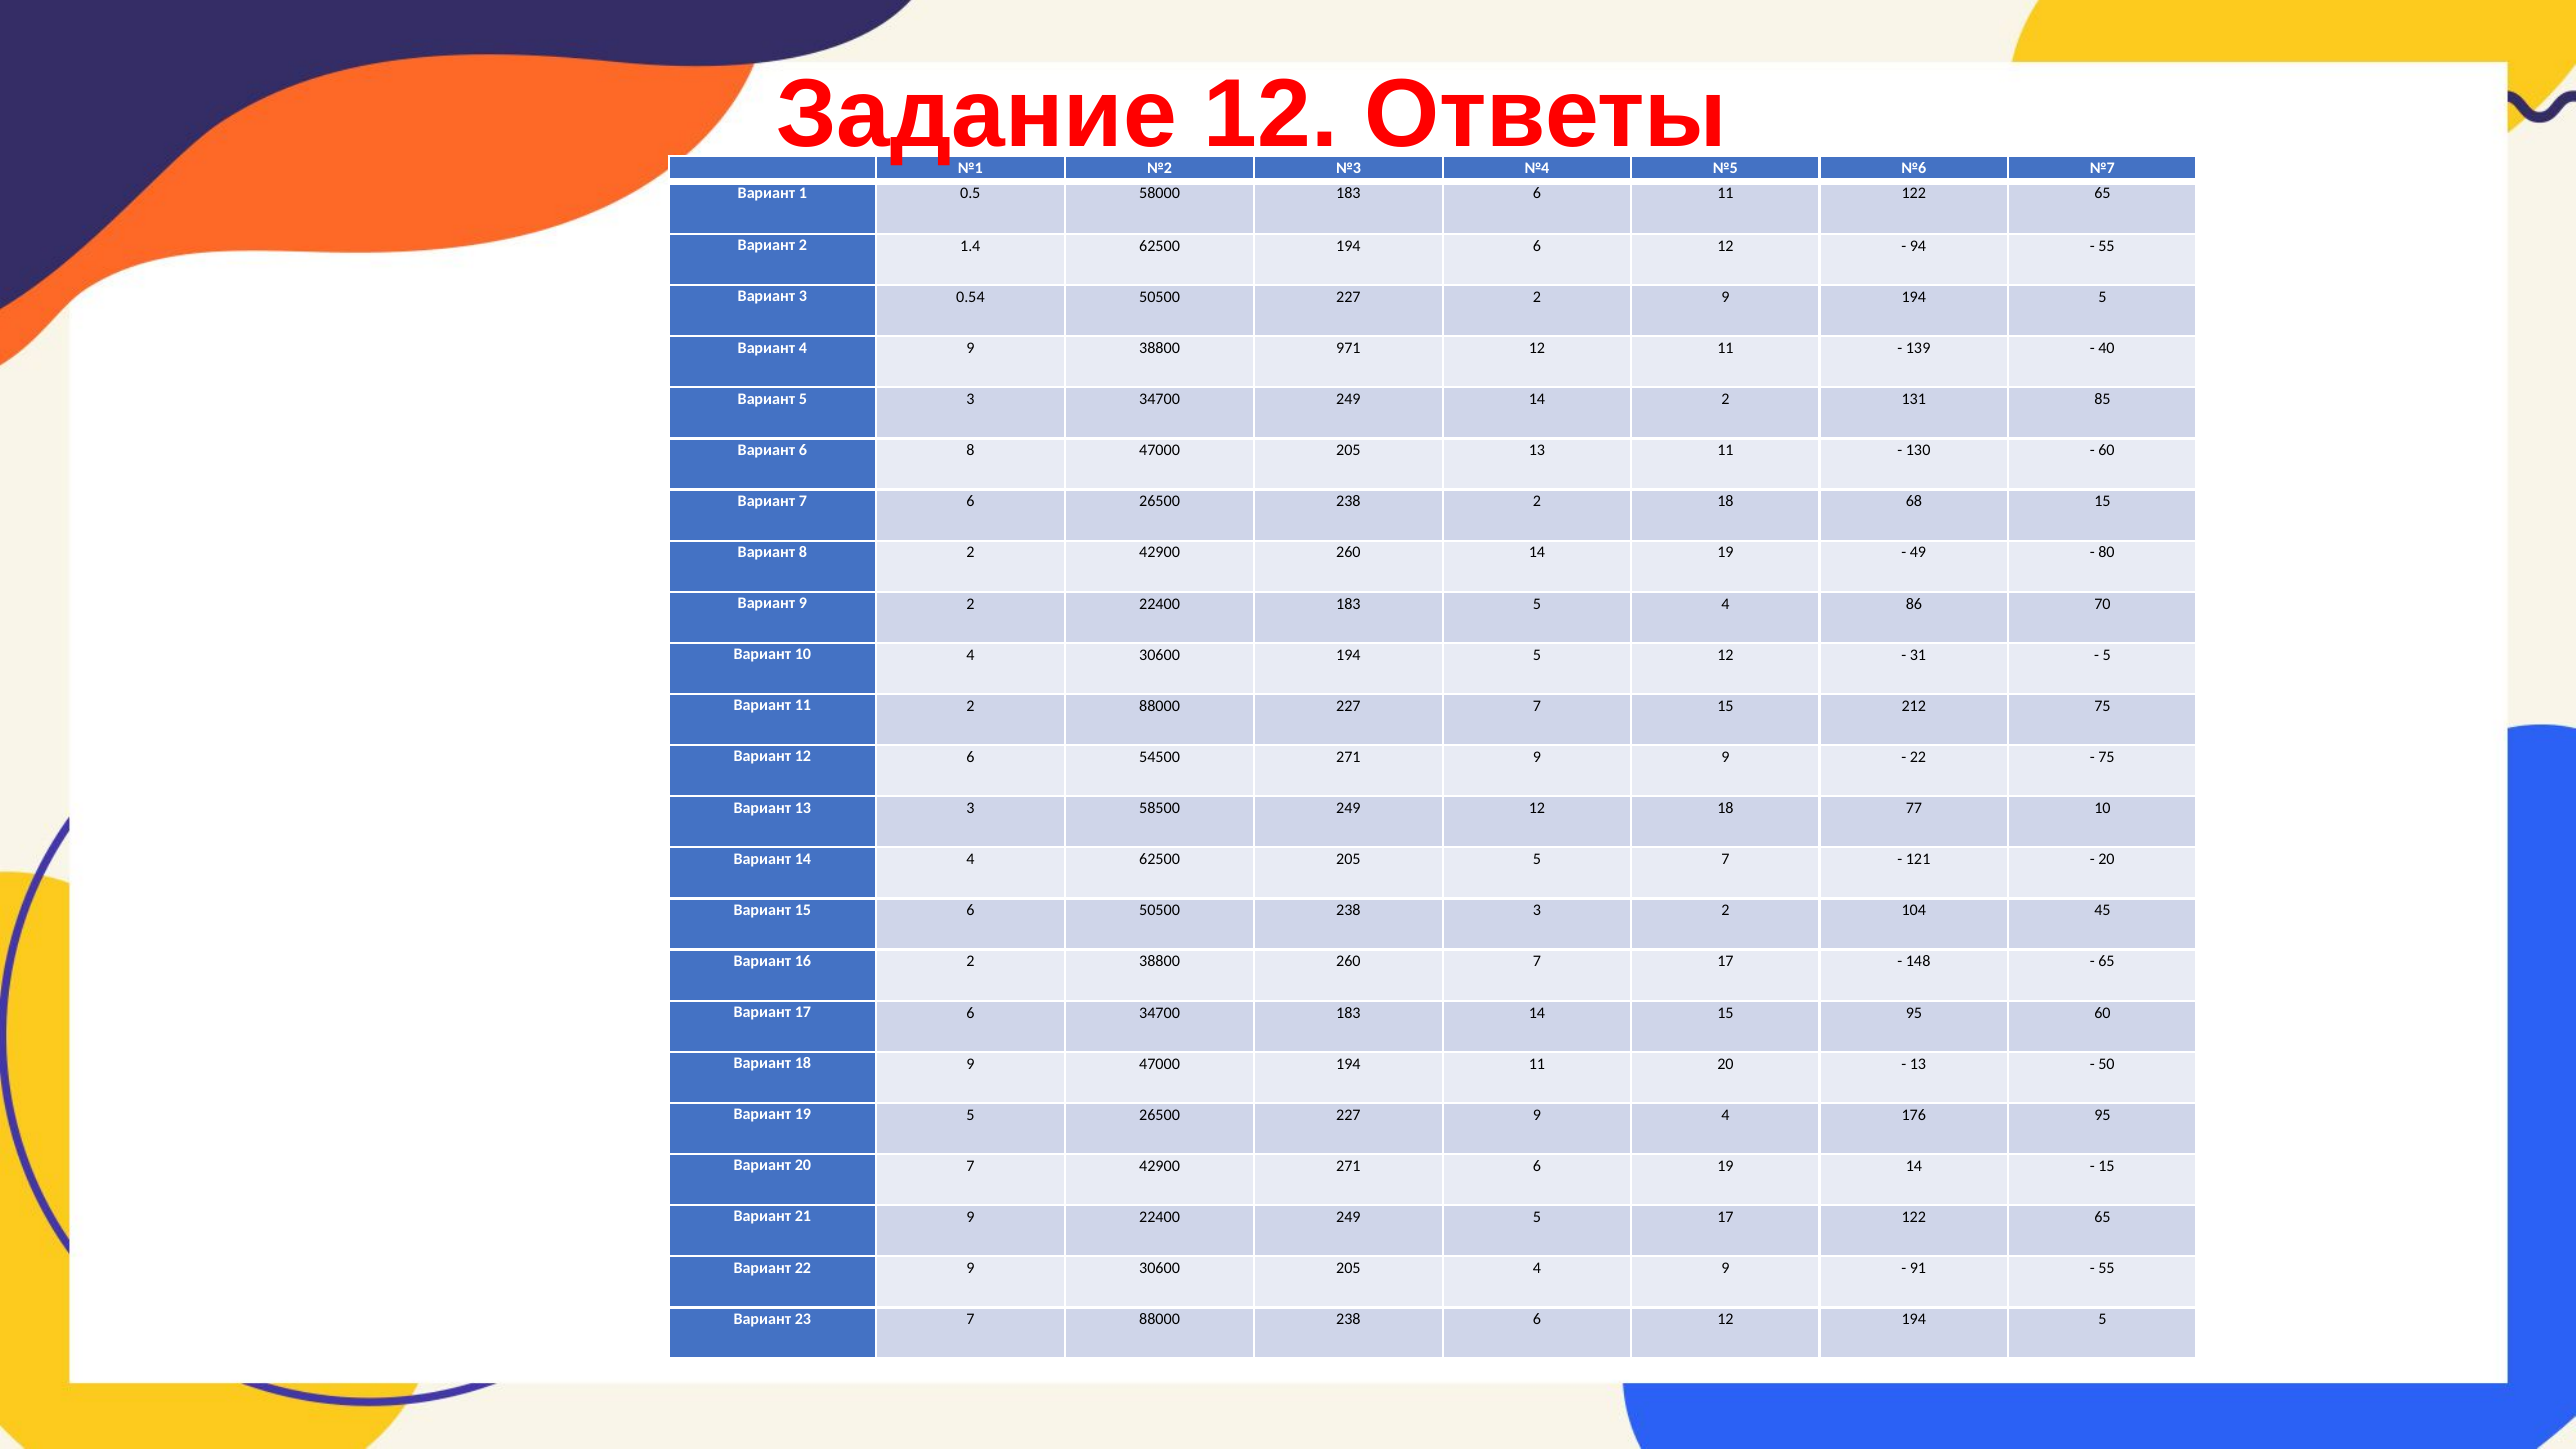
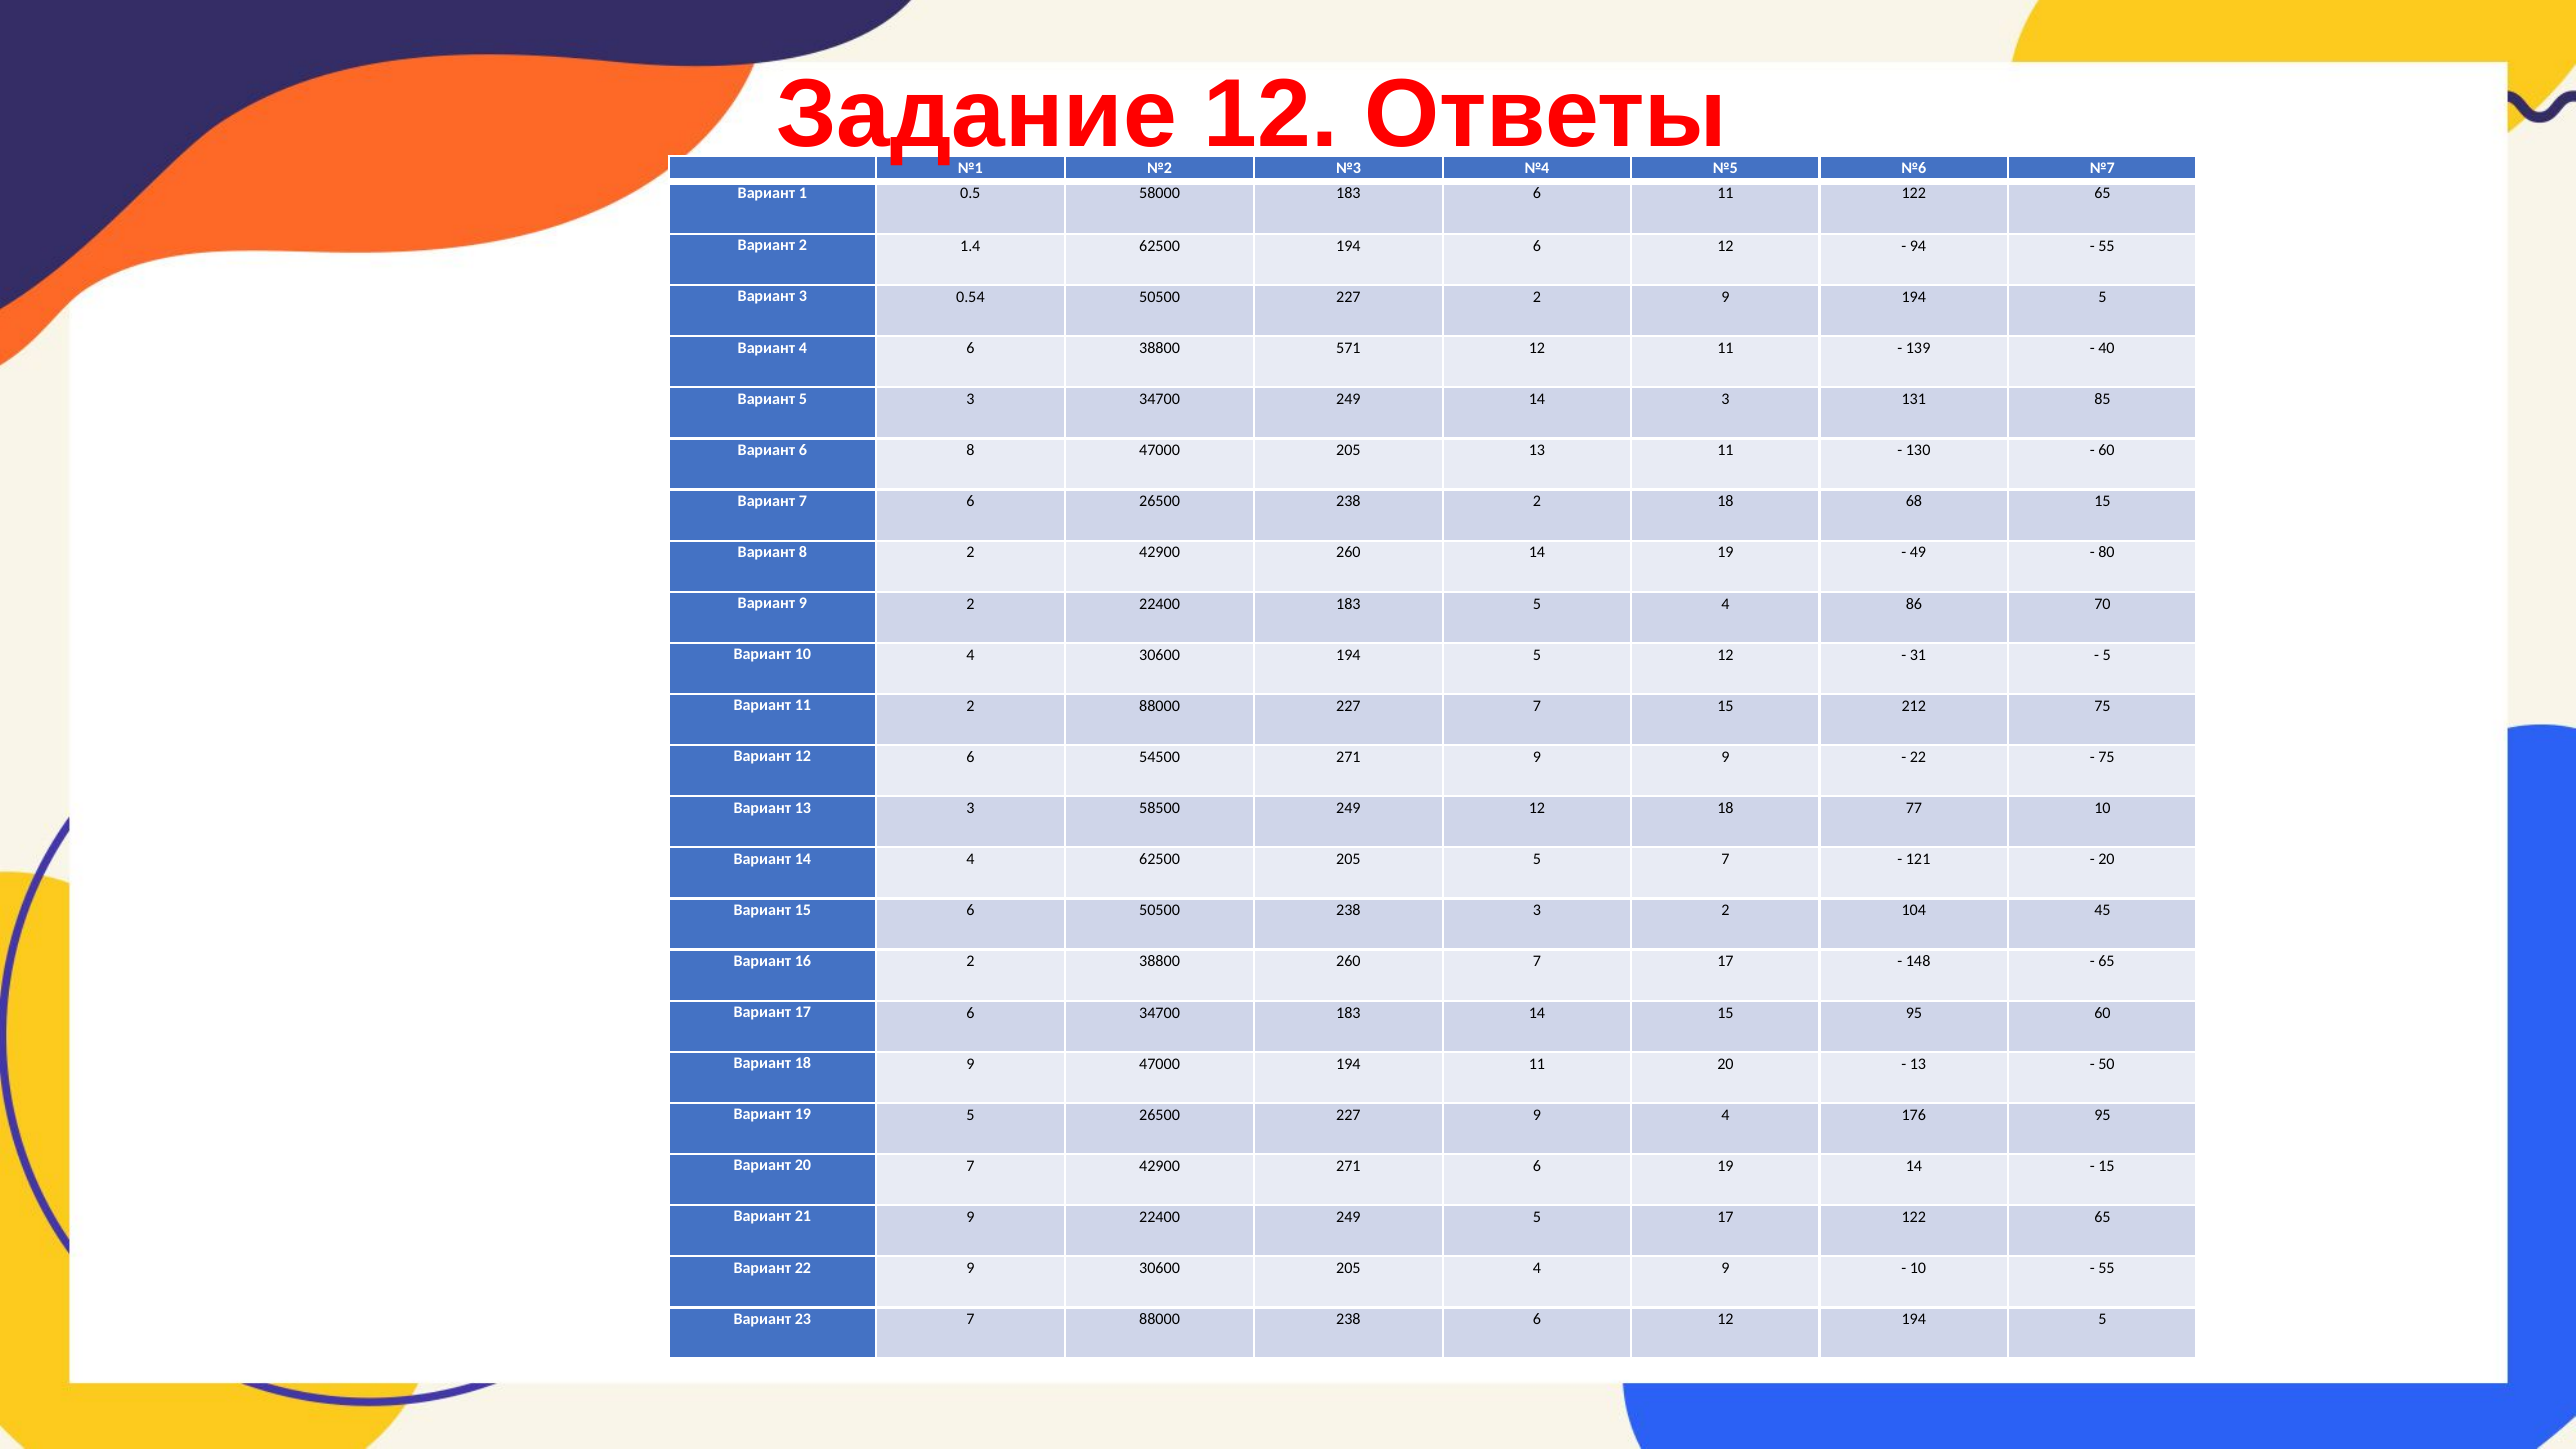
Вариант 4 9: 9 -> 6 (970, 348)
971: 971 -> 571 (1348, 348)
14 2: 2 -> 3 (1725, 399)
91: 91 -> 10 (1918, 1268)
